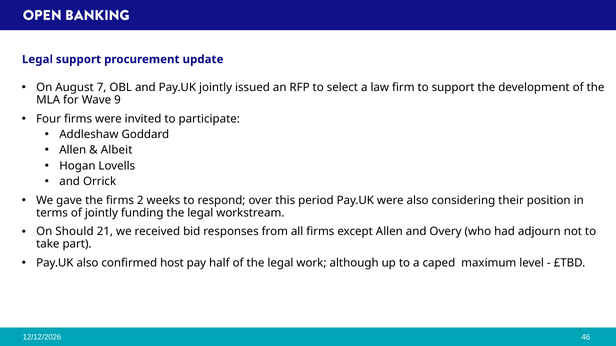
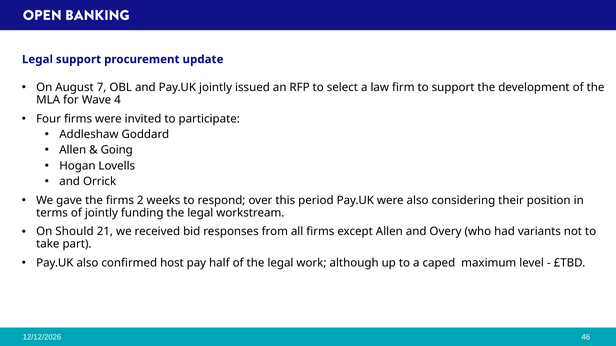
9: 9 -> 4 (117, 100)
Albeit: Albeit -> Going (117, 150)
adjourn: adjourn -> variants (539, 232)
